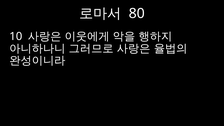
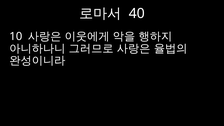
80: 80 -> 40 (137, 13)
